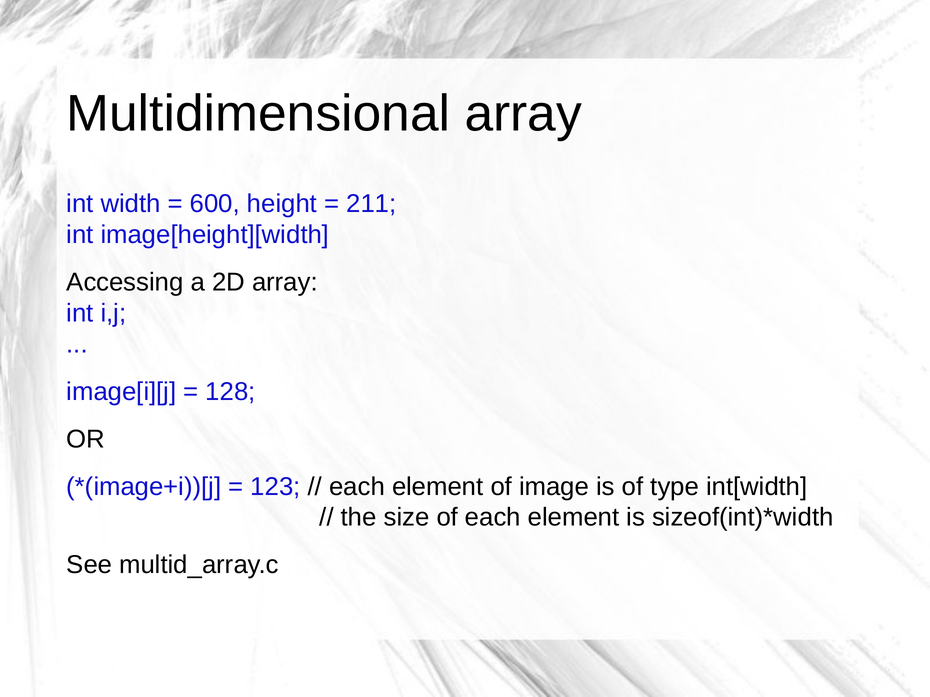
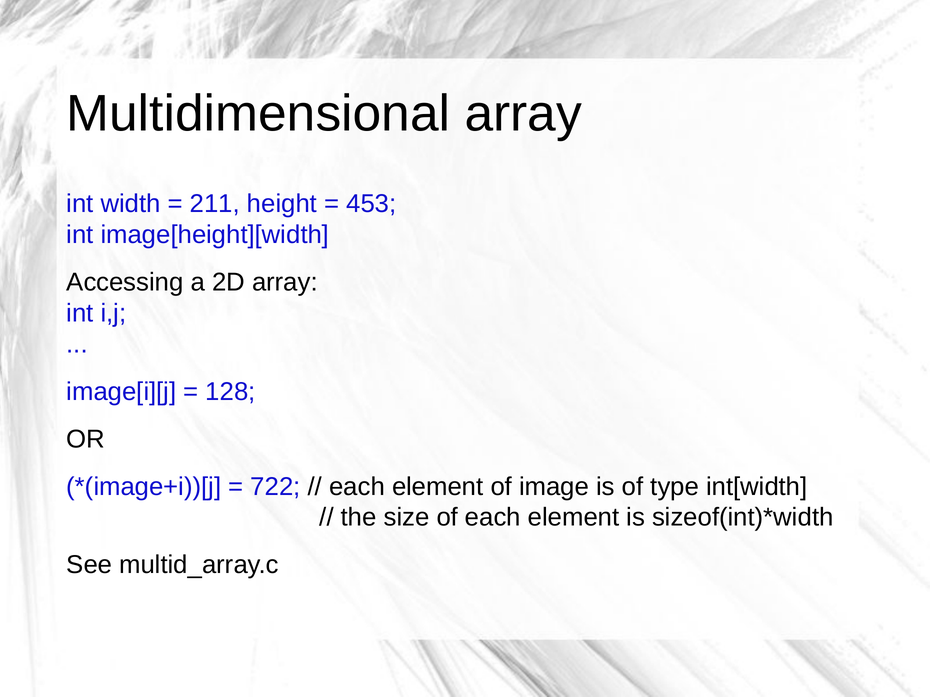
600: 600 -> 211 (215, 204)
211: 211 -> 453 (371, 204)
123: 123 -> 722 (275, 487)
